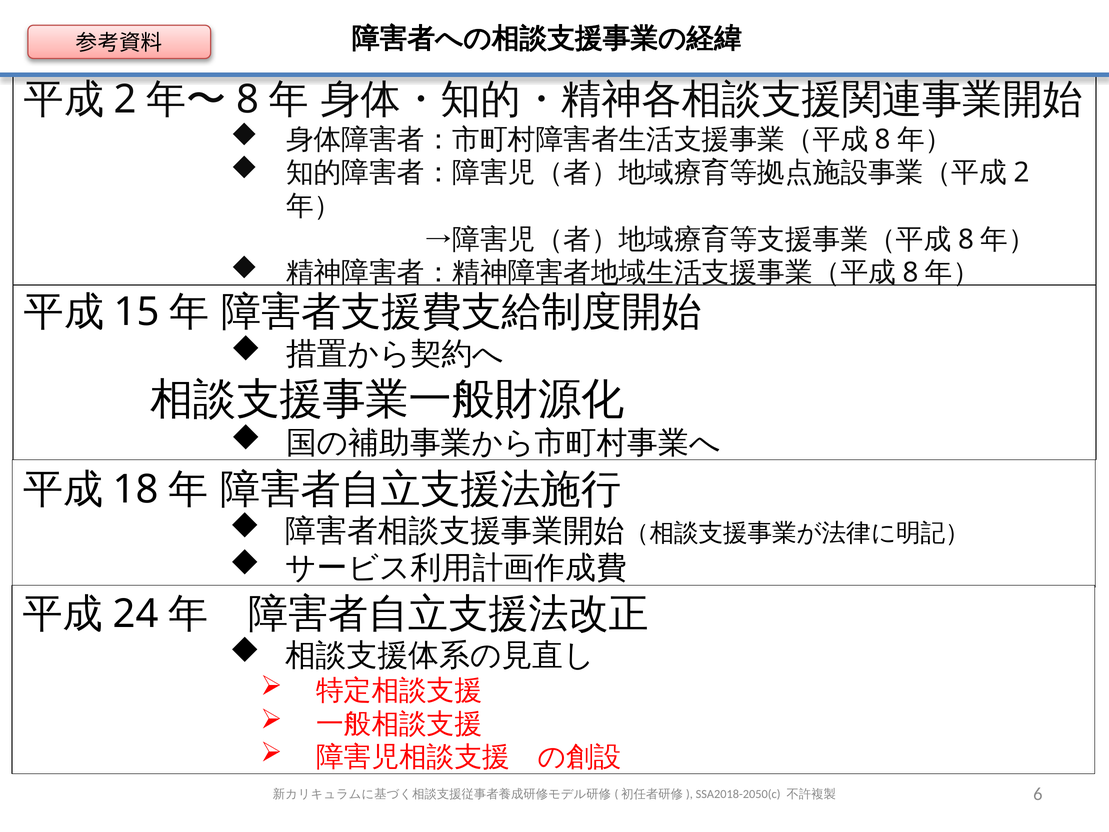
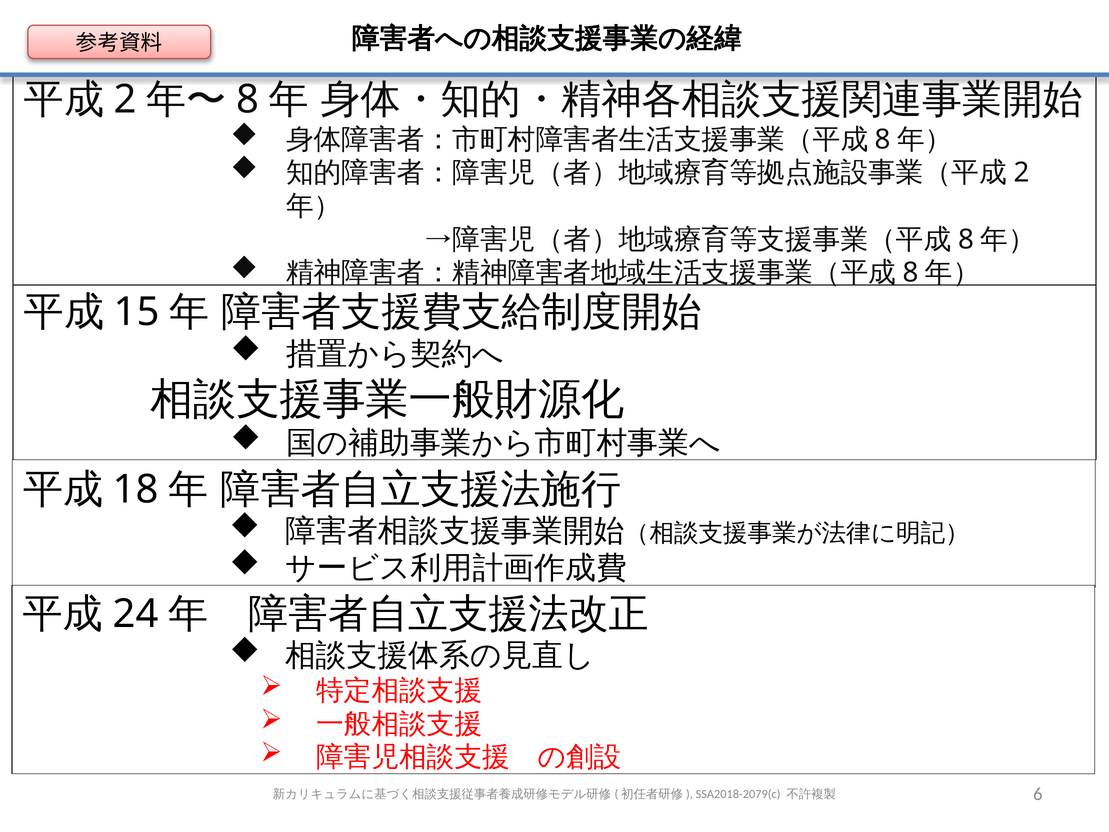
SSA2018-2050(c: SSA2018-2050(c -> SSA2018-2079(c (738, 794)
